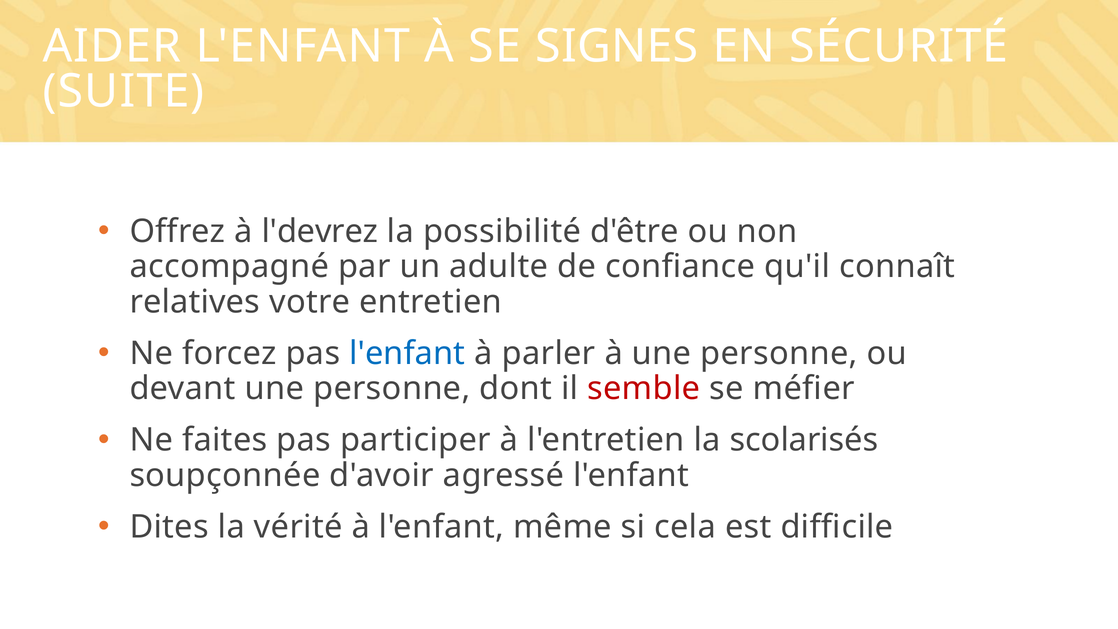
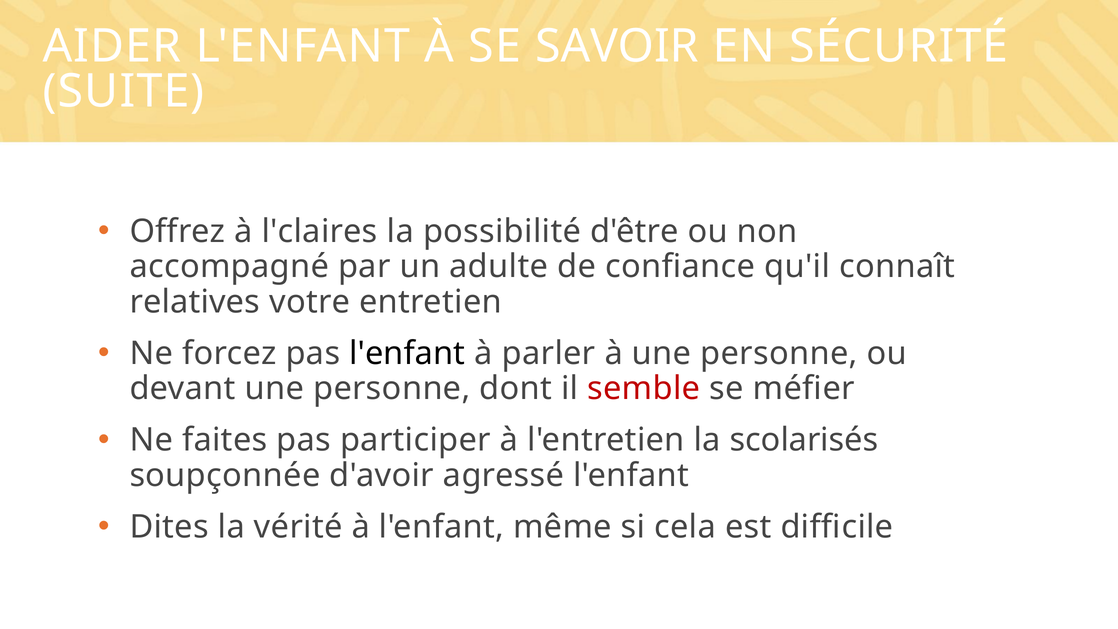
SIGNES: SIGNES -> SAVOIR (617, 47)
l'devrez: l'devrez -> l'claires (320, 231)
l'enfant colour: blue -> black (407, 353)
